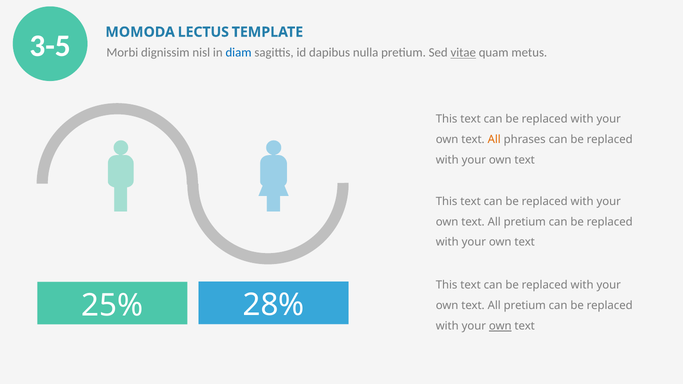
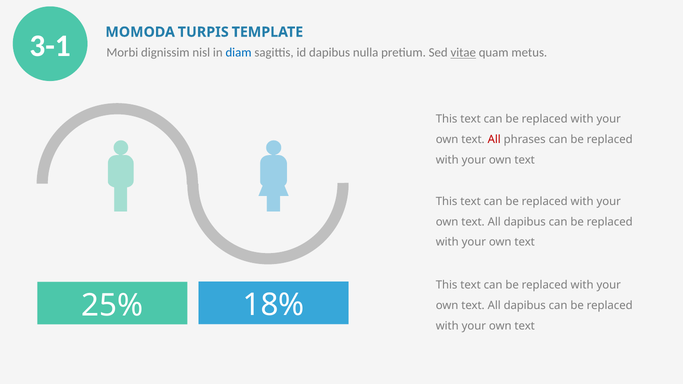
3-5: 3-5 -> 3-1 (50, 46)
LECTUS: LECTUS -> TURPIS (203, 32)
All colour: orange -> red (494, 139)
pretium: pretium -> dapibus (525, 222)
28%: 28% -> 18% (274, 305)
pretium: pretium -> dapibus (525, 306)
own underline: present -> none (500, 326)
